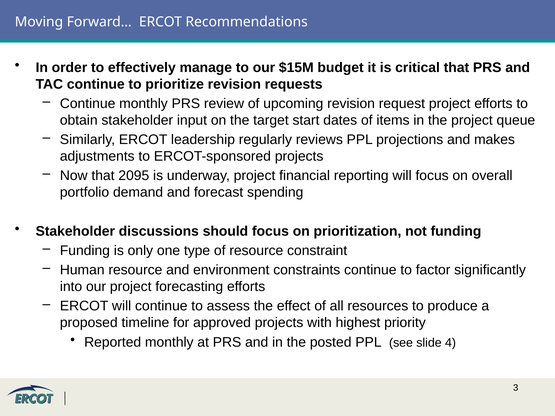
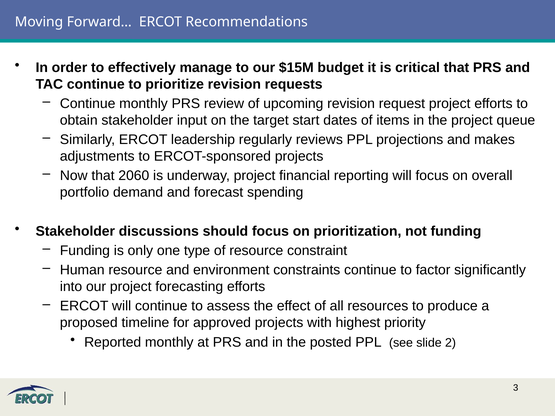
2095: 2095 -> 2060 (134, 176)
4: 4 -> 2 (450, 343)
